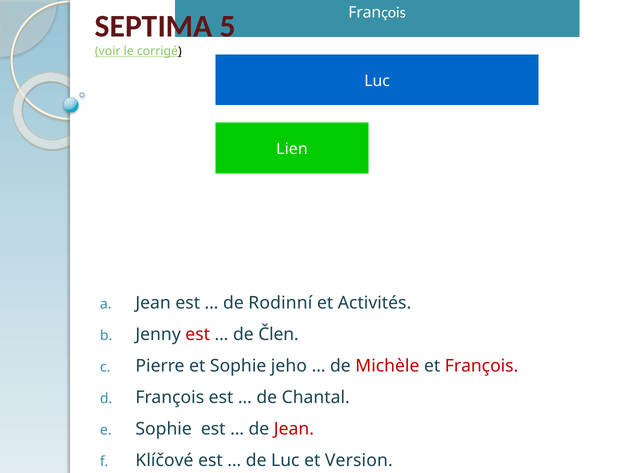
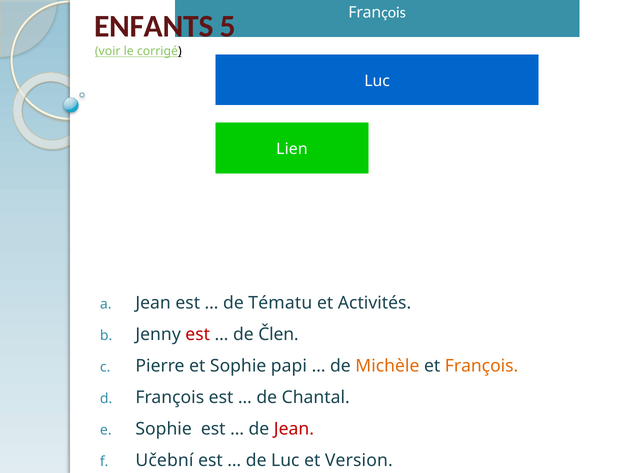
SEPTIMA: SEPTIMA -> ENFANTS (154, 26)
Rodinní: Rodinní -> Tématu (280, 303)
jeho: jeho -> papi (289, 366)
Michèle colour: red -> orange (387, 366)
François colour: red -> orange (482, 366)
Klíčové: Klíčové -> Učební (164, 461)
